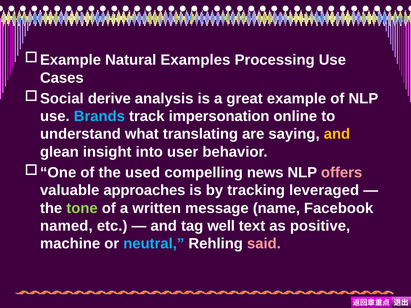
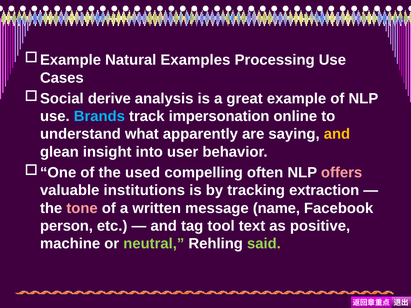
translating: translating -> apparently (200, 134)
news: news -> often (265, 173)
approaches: approaches -> institutions (144, 191)
leveraged: leveraged -> extraction (324, 191)
tone colour: light green -> pink (82, 208)
named: named -> person (66, 226)
well: well -> tool (221, 226)
neutral colour: light blue -> light green (154, 244)
said colour: pink -> light green (264, 244)
